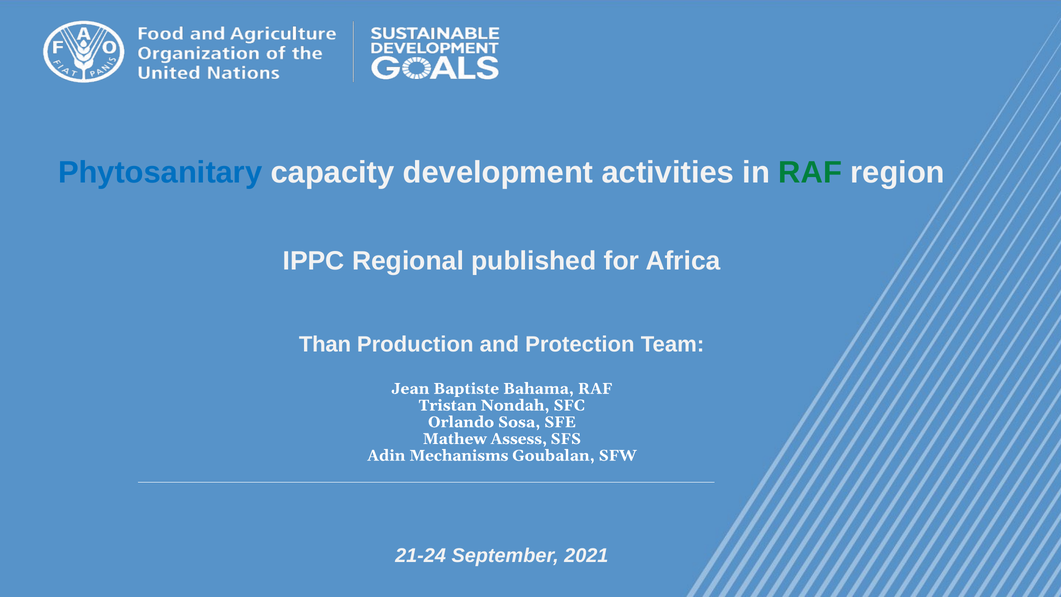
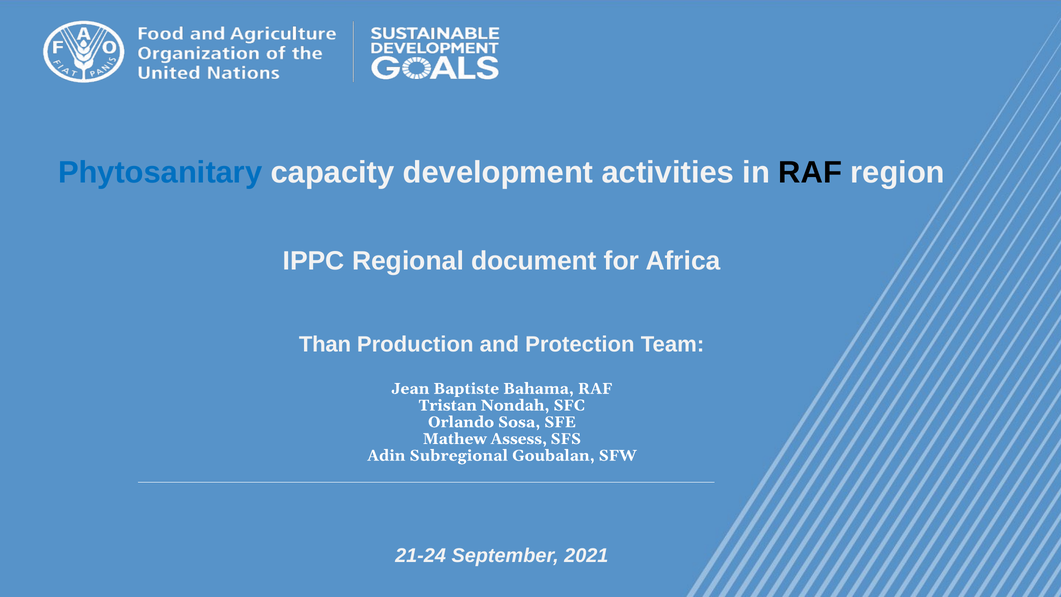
RAF colour: green -> black (810, 172)
published: published -> document (534, 261)
Mechanisms: Mechanisms -> Subregional (459, 455)
